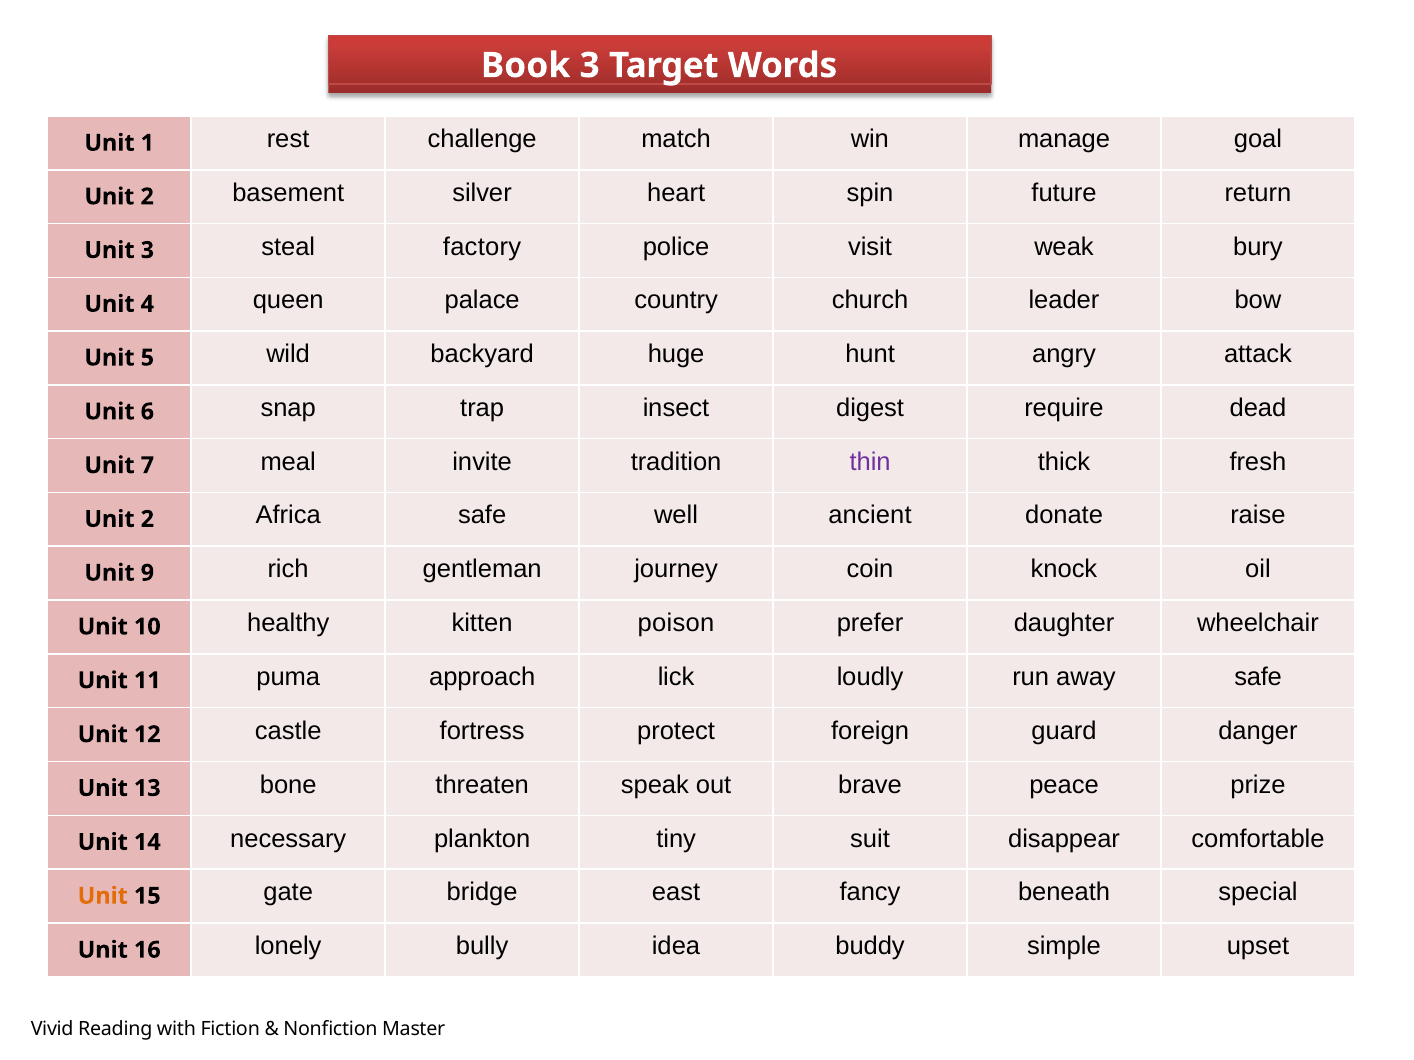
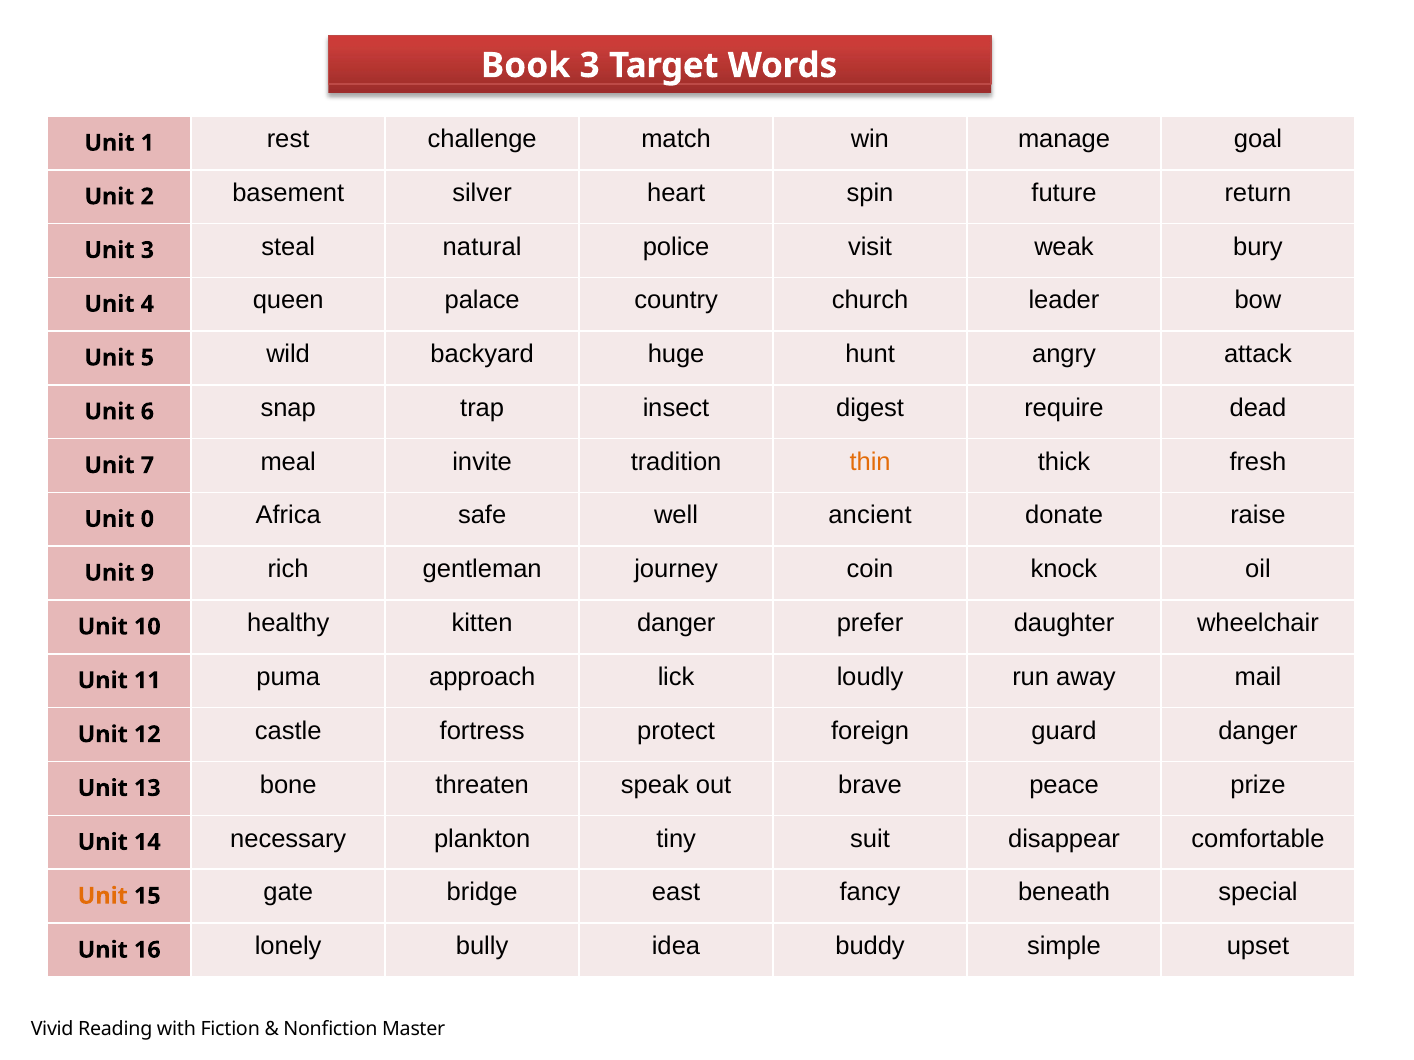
factory: factory -> natural (482, 247)
thin colour: purple -> orange (870, 462)
2: 2 -> 0 (147, 519)
kitten poison: poison -> danger (676, 623)
away safe: safe -> mail (1258, 677)
